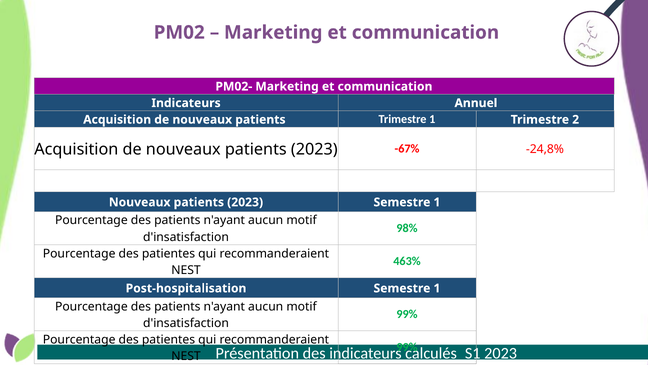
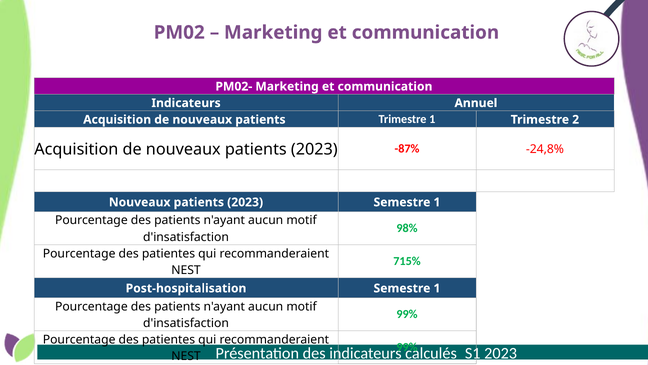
-67%: -67% -> -87% (407, 148)
463%: 463% -> 715% (407, 261)
